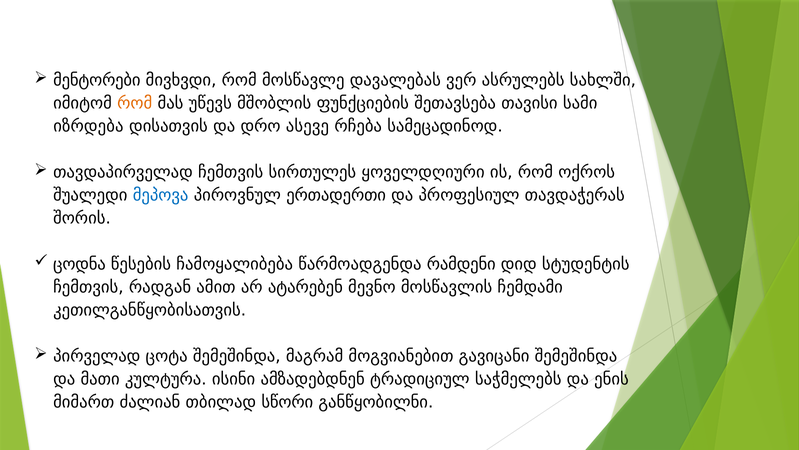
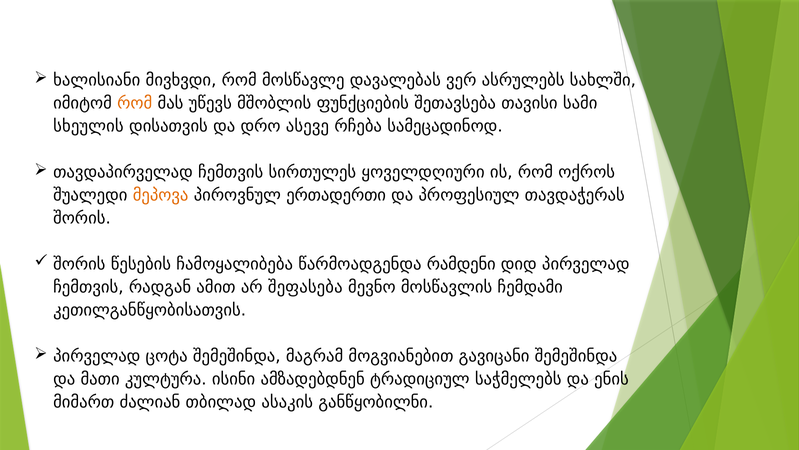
მენტორები: მენტორები -> ხალისიანი (97, 80)
იზრდება: იზრდება -> სხეულის (88, 126)
მეპოვა colour: blue -> orange (161, 195)
ცოდნა: ცოდნა -> შორის (79, 264)
დიდ სტუდენტის: სტუდენტის -> პირველად (586, 264)
ატარებენ: ატარებენ -> შეფასება (305, 287)
სწორი: სწორი -> ასაკის (287, 402)
